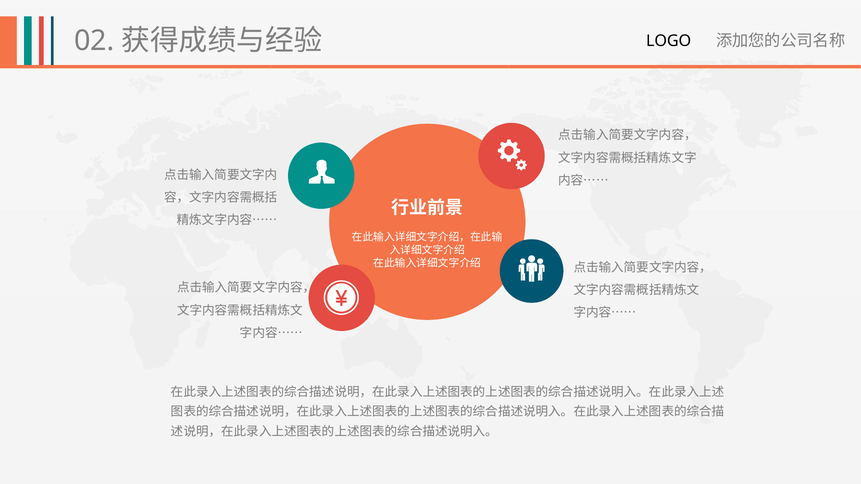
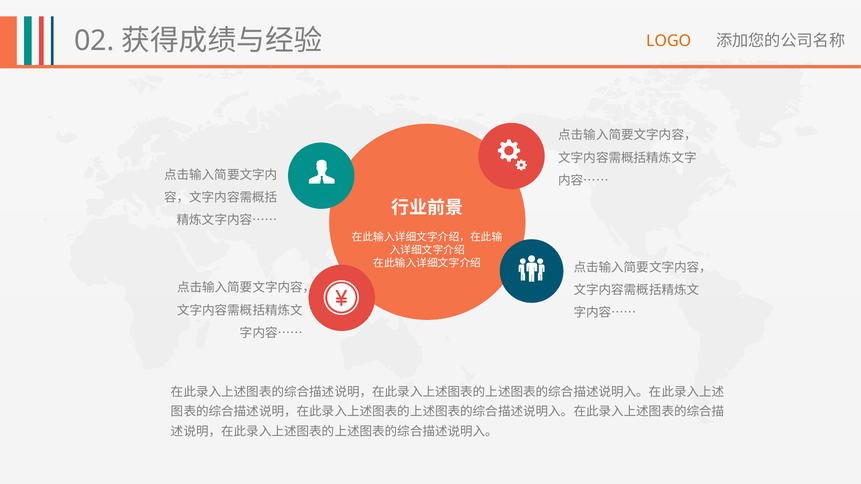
LOGO colour: black -> orange (669, 41)
